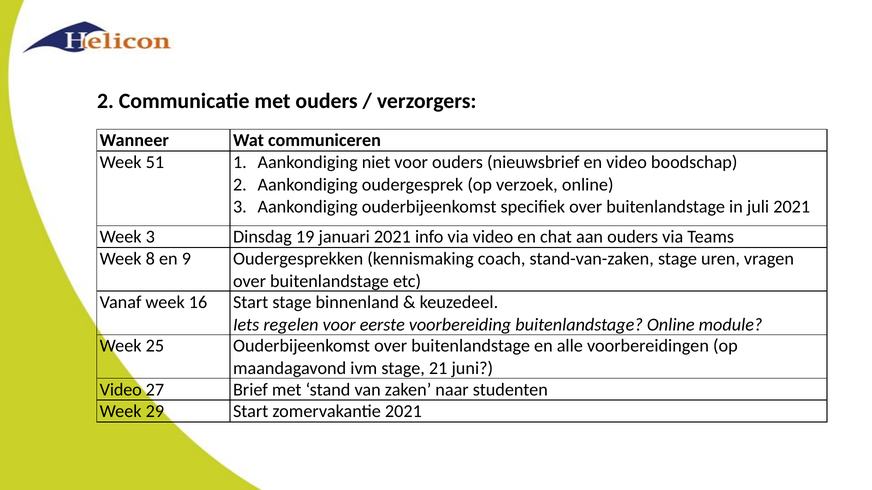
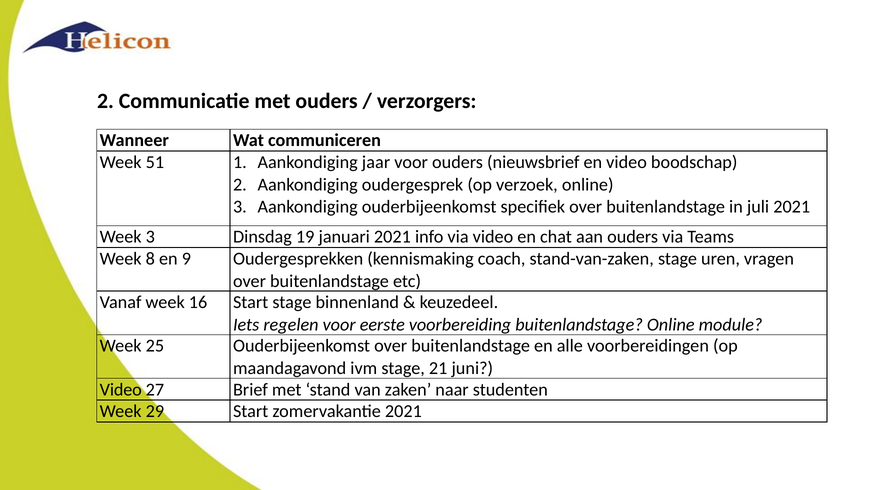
niet: niet -> jaar (376, 162)
